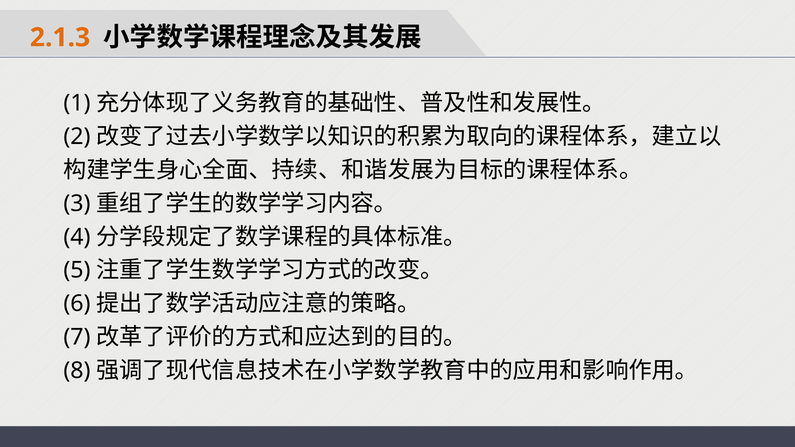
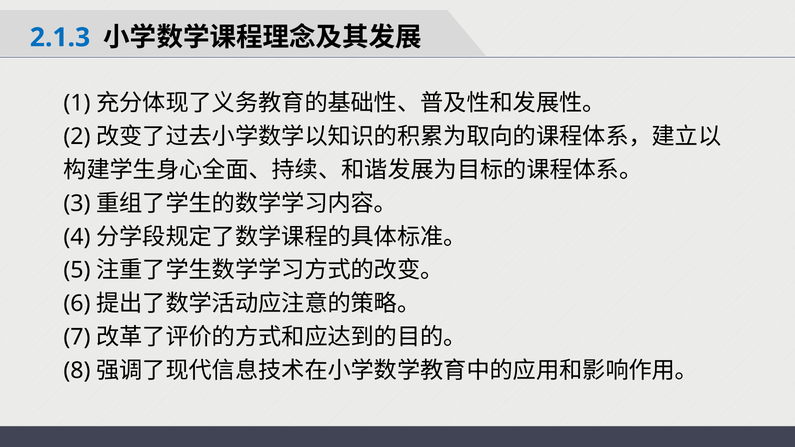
2.1.3 colour: orange -> blue (60, 38)
